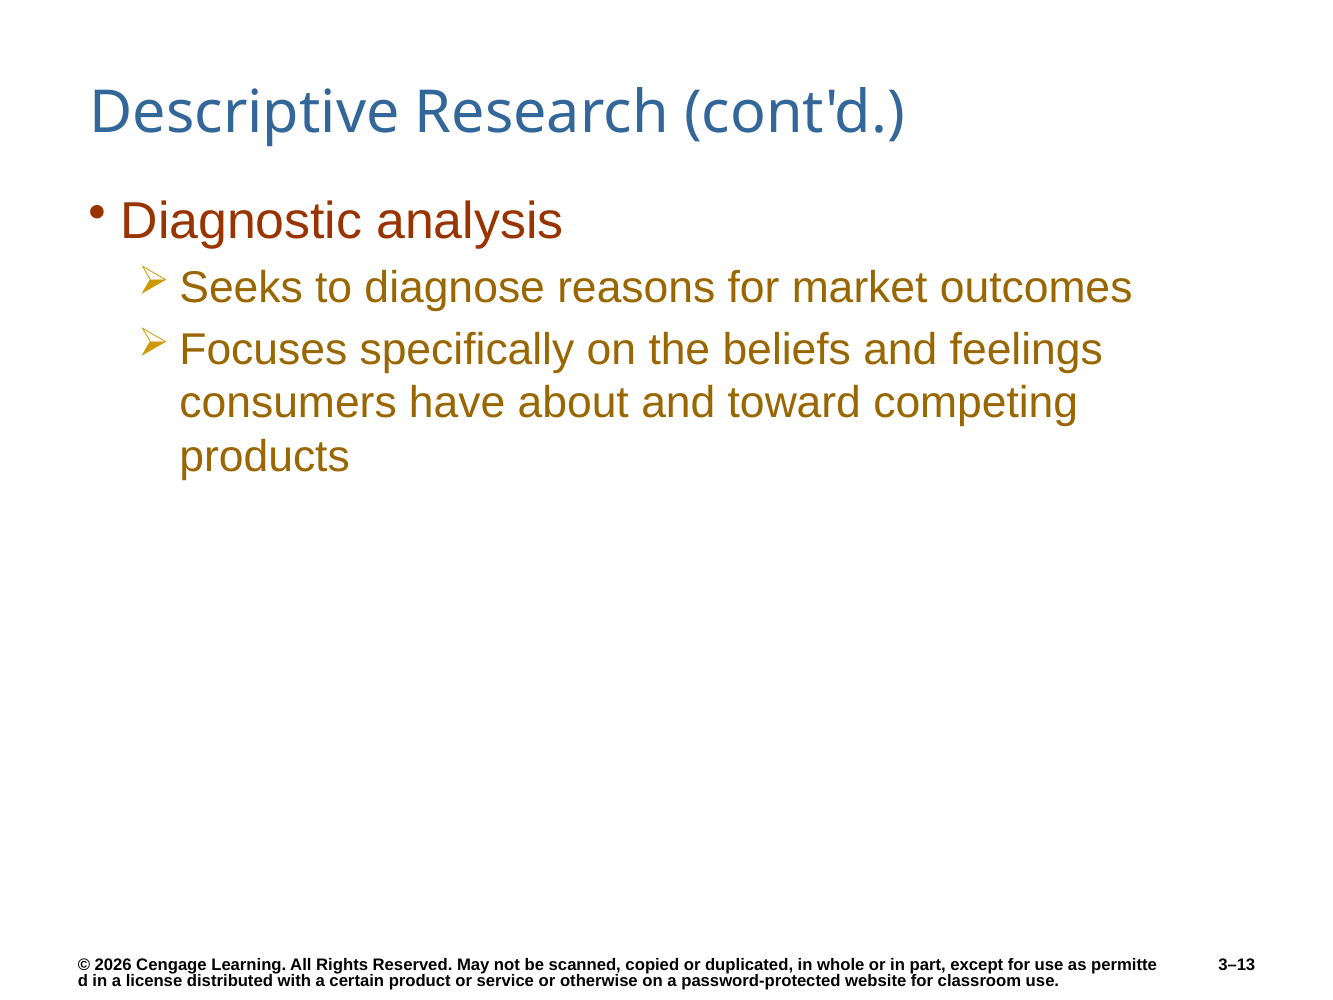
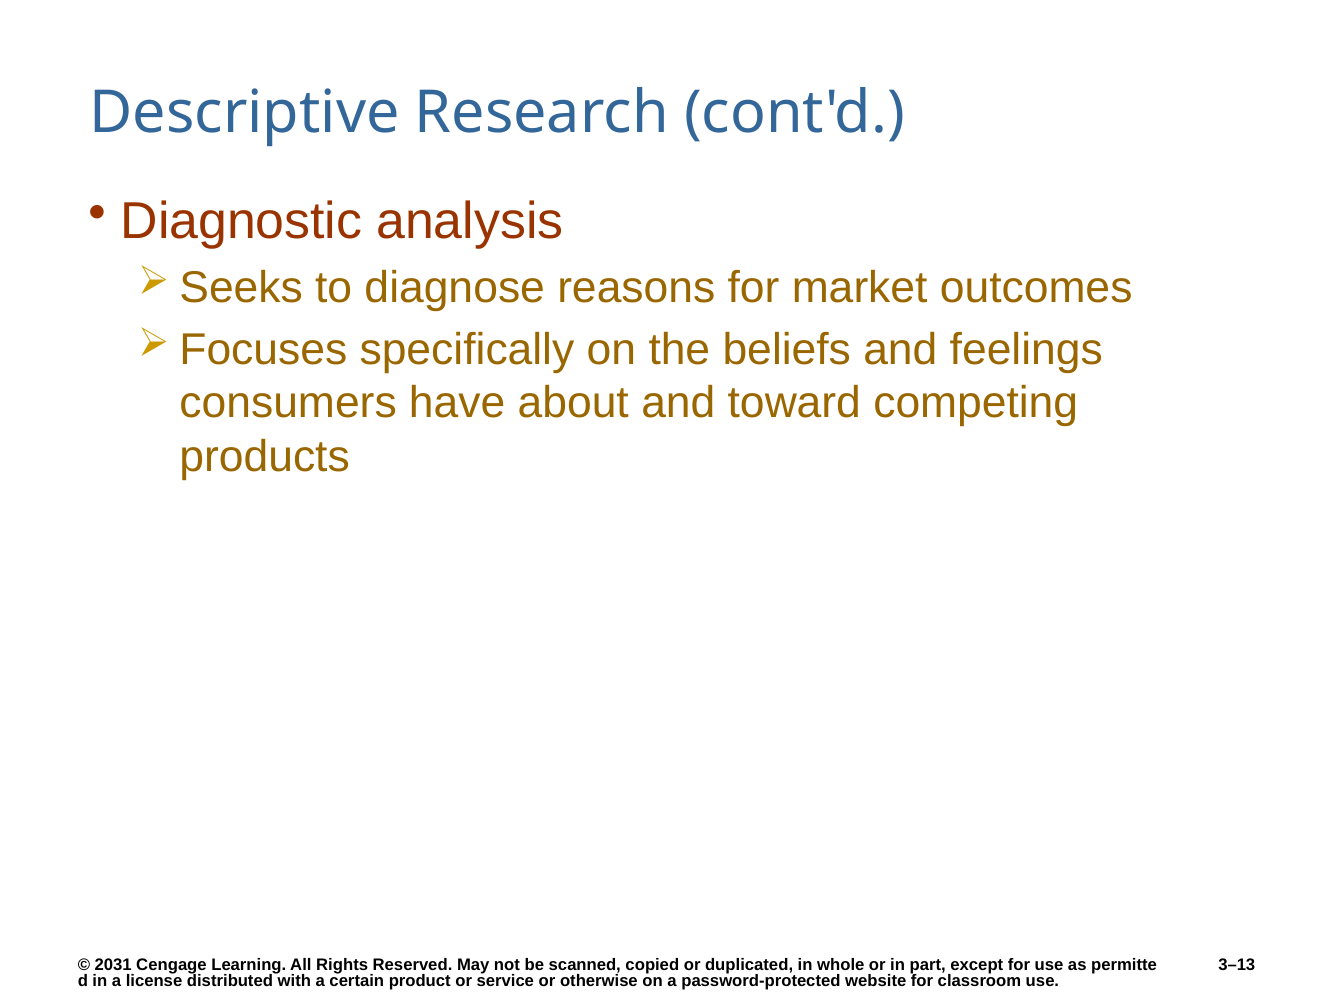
2026: 2026 -> 2031 (113, 964)
